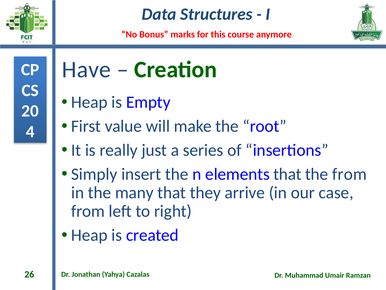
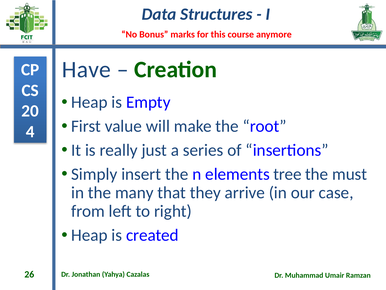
elements that: that -> tree (288, 174)
the from: from -> must (350, 174)
